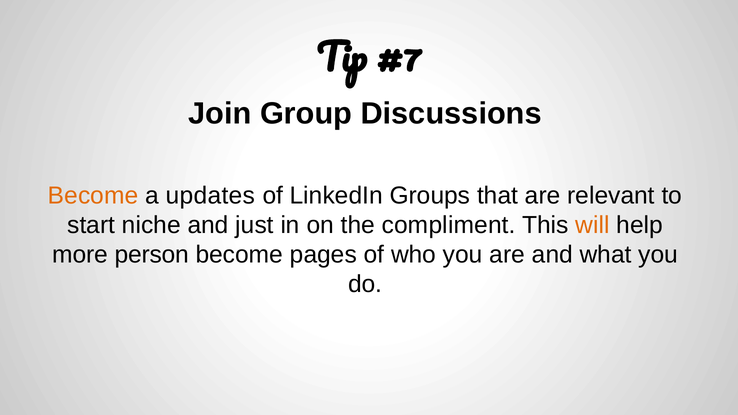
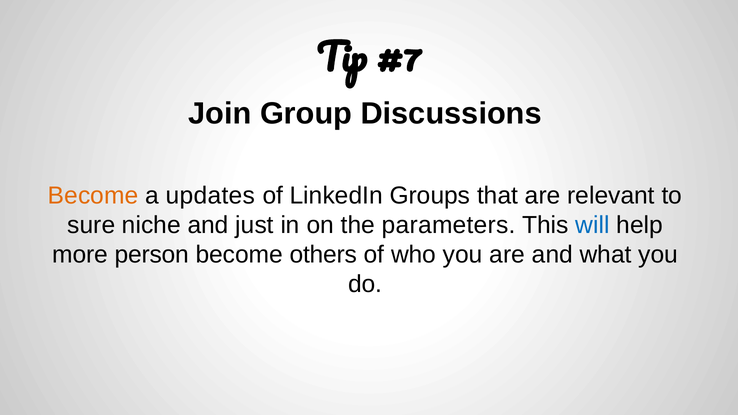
start: start -> sure (91, 225)
compliment: compliment -> parameters (449, 225)
will colour: orange -> blue (593, 225)
pages: pages -> others (324, 255)
